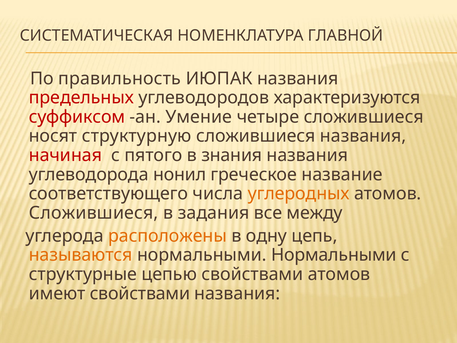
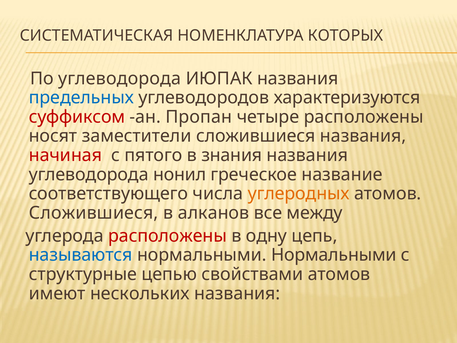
ГЛАВНОЙ: ГЛАВНОЙ -> КОТОРЫХ (345, 36)
По правильность: правильность -> углеводорода (120, 78)
предельных colour: red -> blue (81, 98)
Умение: Умение -> Пропан (199, 117)
четыре сложившиеся: сложившиеся -> расположены (364, 117)
структурную: структурную -> заместители (137, 136)
задания: задания -> алканов (214, 213)
расположены colour: orange -> red (168, 236)
называются colour: orange -> blue (81, 255)
имеют свойствами: свойствами -> нескольких (140, 293)
